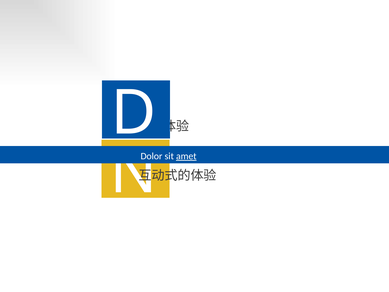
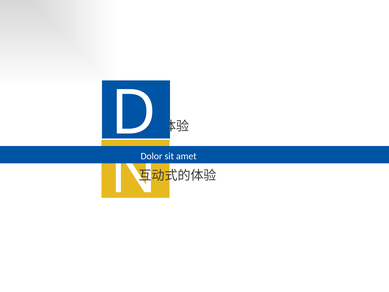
amet underline: present -> none (186, 156)
